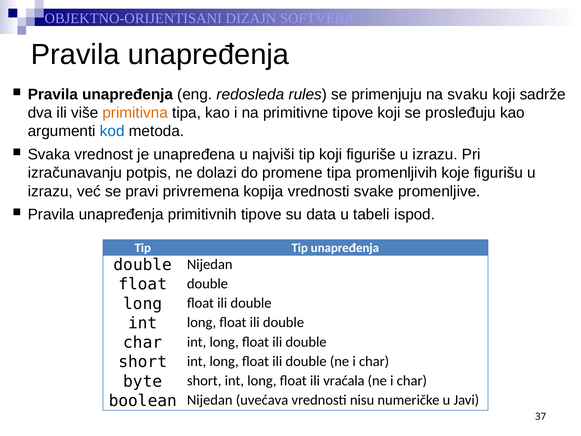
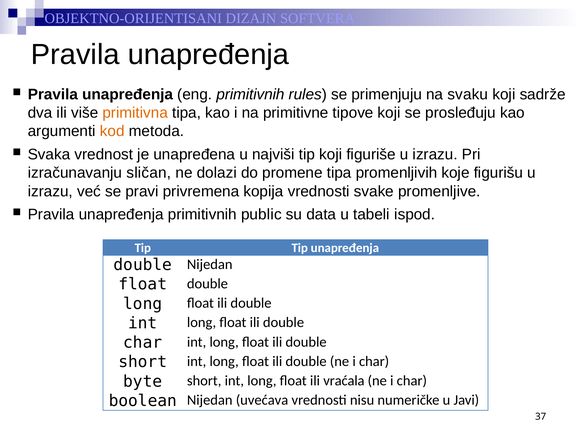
eng redosleda: redosleda -> primitivnih (250, 94)
kod colour: blue -> orange (112, 131)
potpis: potpis -> sličan (149, 173)
primitivnih tipove: tipove -> public (261, 214)
